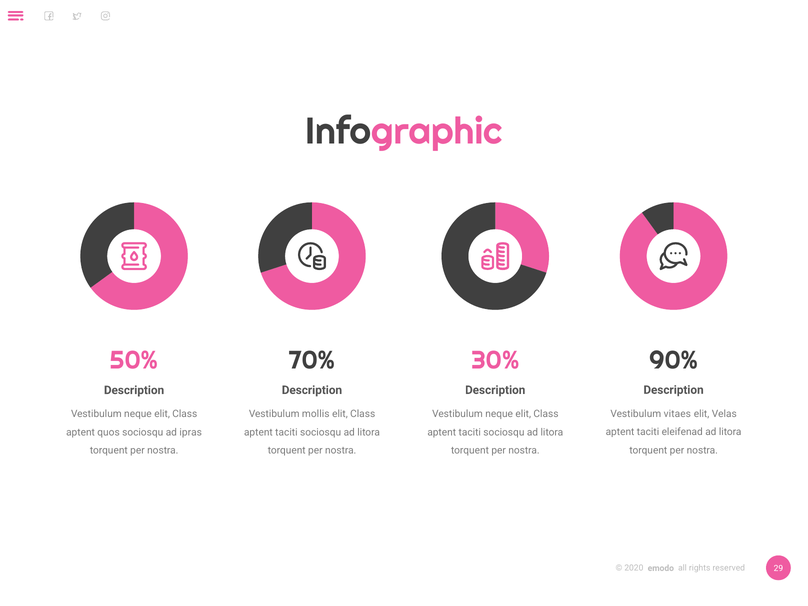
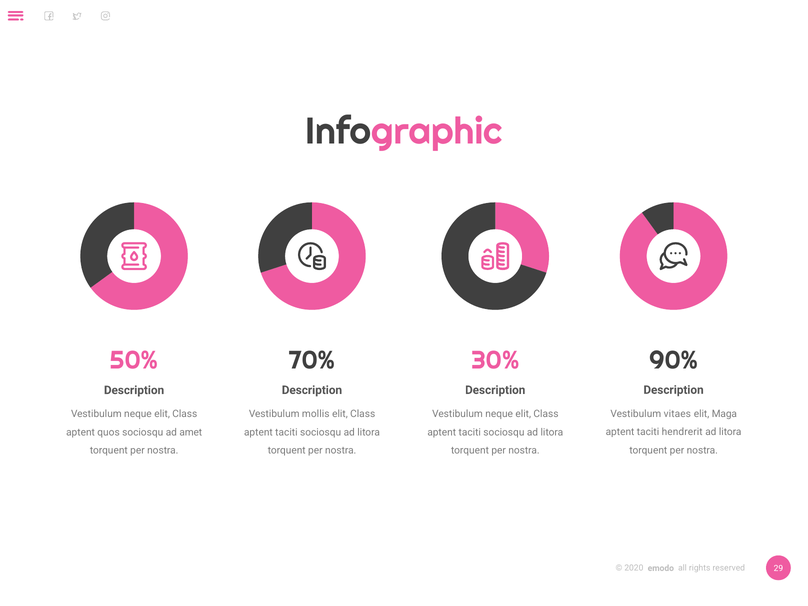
Velas: Velas -> Maga (724, 414)
eleifenad: eleifenad -> hendrerit (682, 432)
ipras: ipras -> amet (191, 432)
